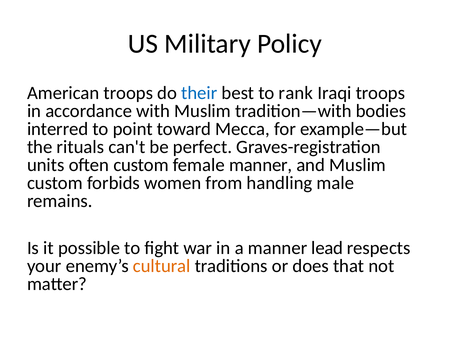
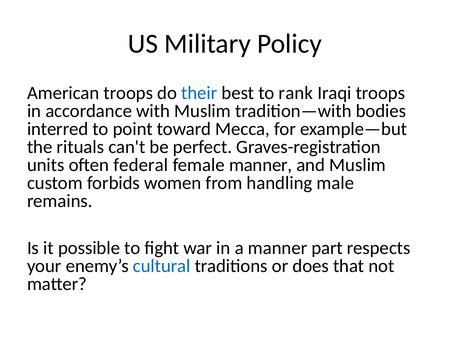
often custom: custom -> federal (141, 165)
lead: lead -> part (327, 248)
cultural colour: orange -> blue (162, 266)
